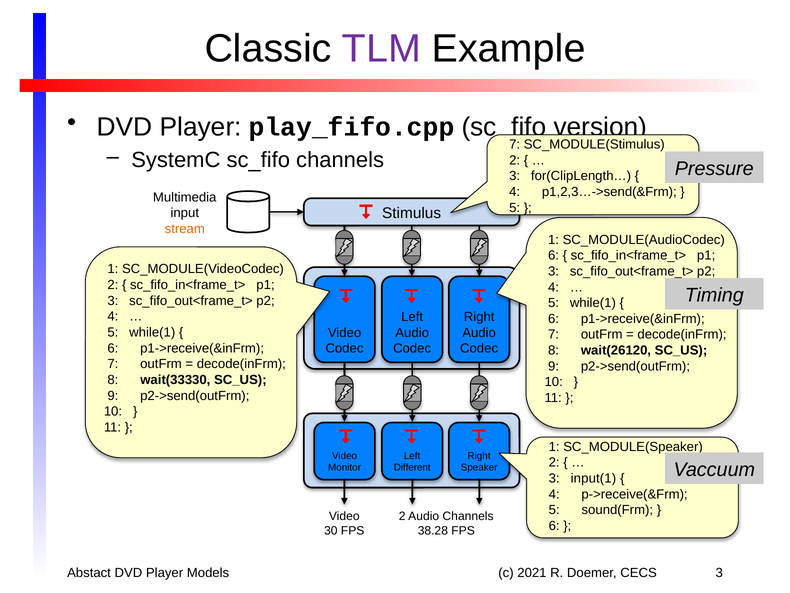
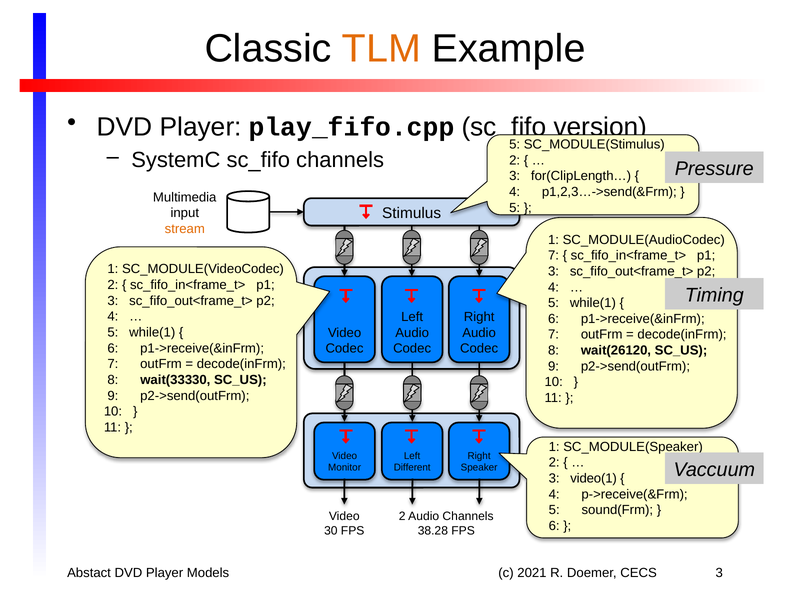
TLM colour: purple -> orange (381, 49)
7: 7 -> 5 (515, 144)
6: 6 -> 7 (554, 255)
input(1: input(1 -> video(1 (594, 478)
